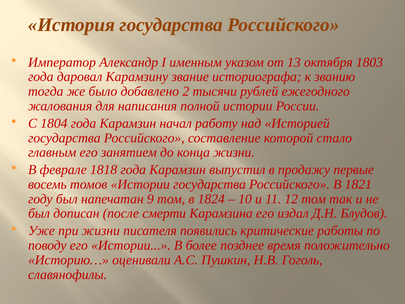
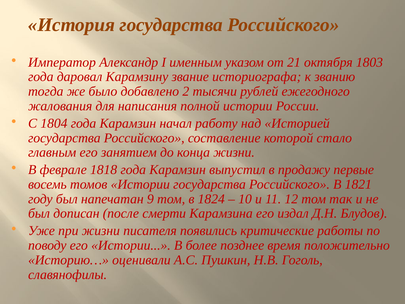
13: 13 -> 21 (294, 62)
